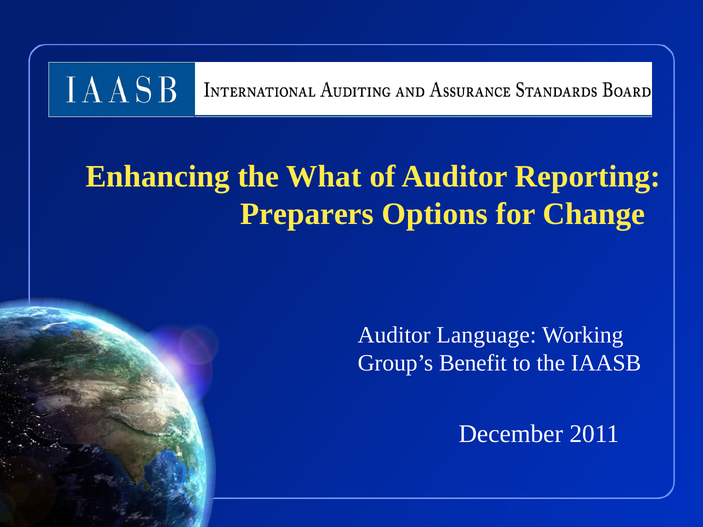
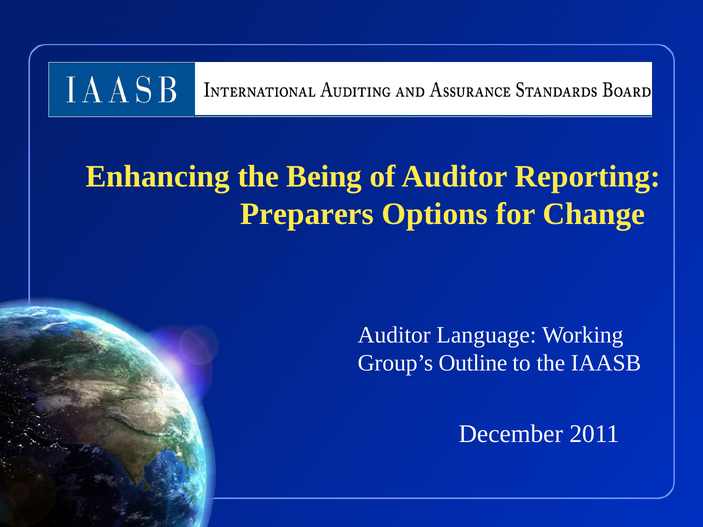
What: What -> Being (324, 176)
Benefit: Benefit -> Outline (473, 363)
